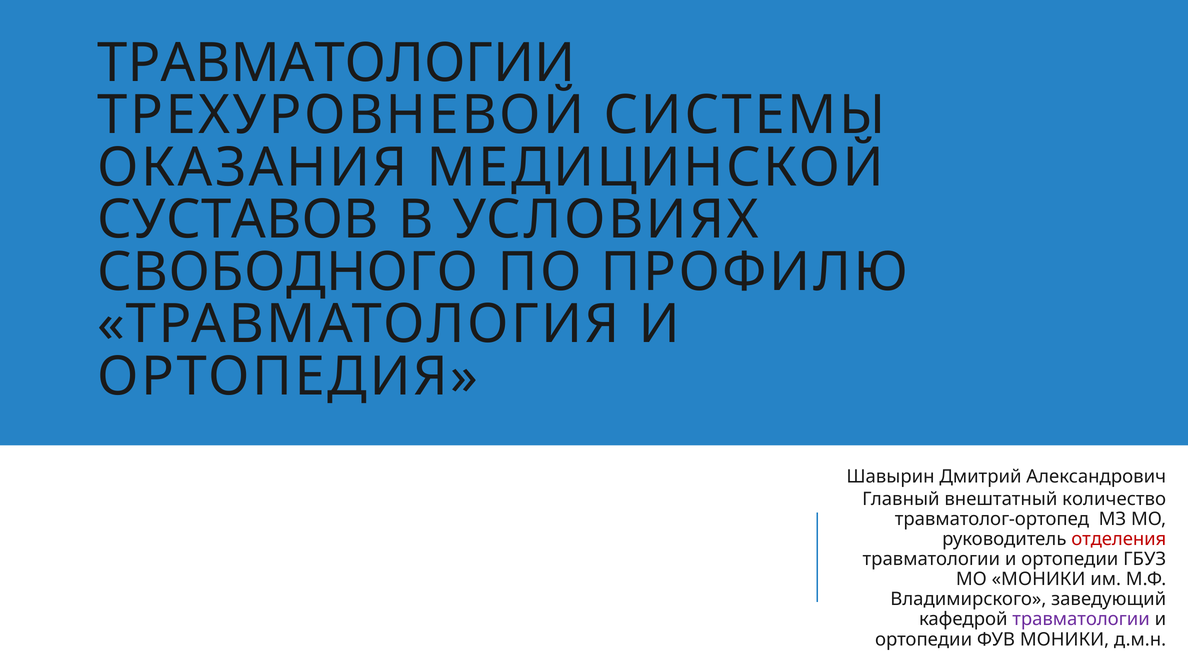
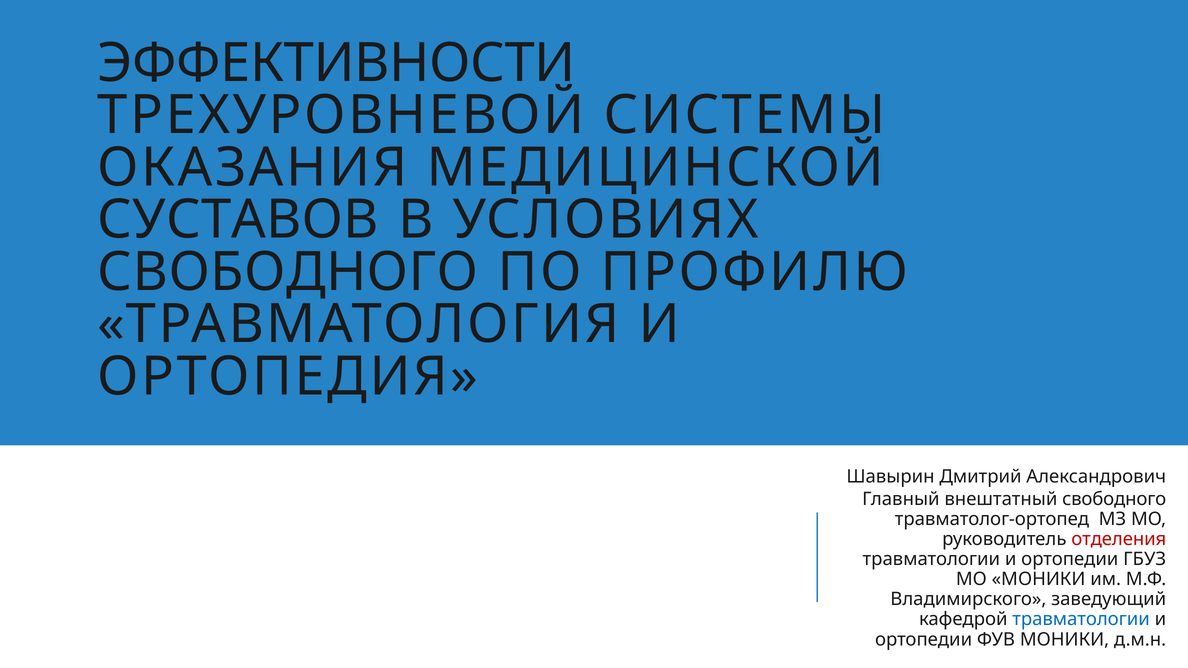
ТРАВМАТОЛОГИИ: ТРАВМАТОЛОГИИ -> ЭФФЕКТИВНОСТИ (337, 63)
внештатный количество: количество -> свободного (1114, 499)
травматологии colour: purple -> blue (1081, 620)
